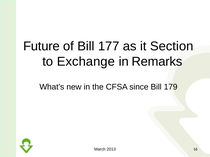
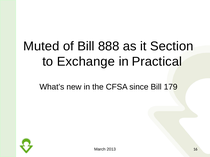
Future: Future -> Muted (41, 46)
177: 177 -> 888 (109, 46)
Remarks: Remarks -> Practical (157, 62)
